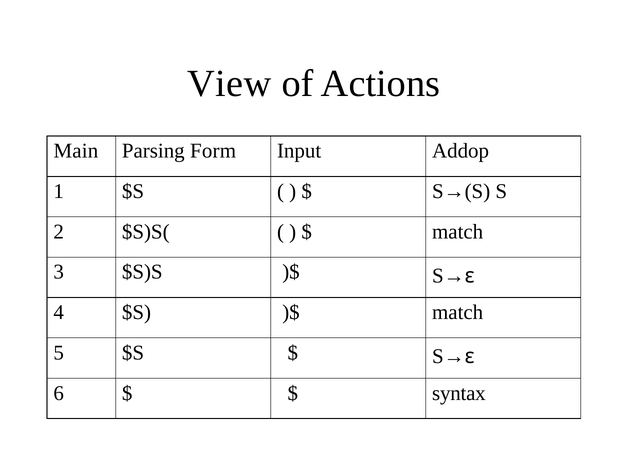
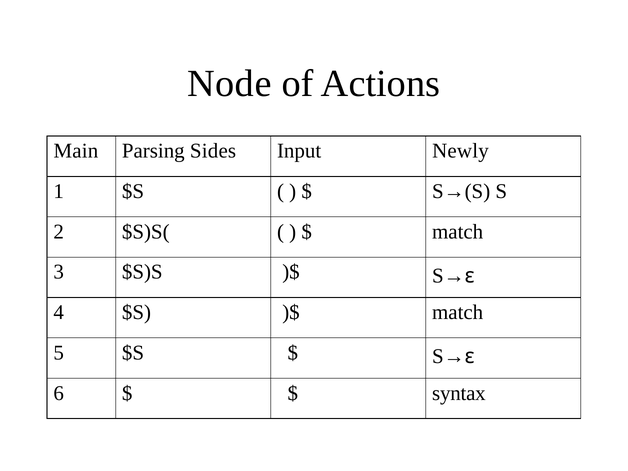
View: View -> Node (229, 84)
Form: Form -> Sides (213, 151)
Addop: Addop -> Newly (460, 151)
